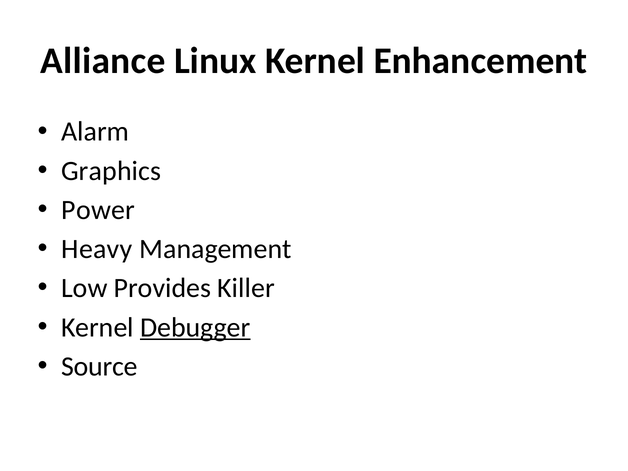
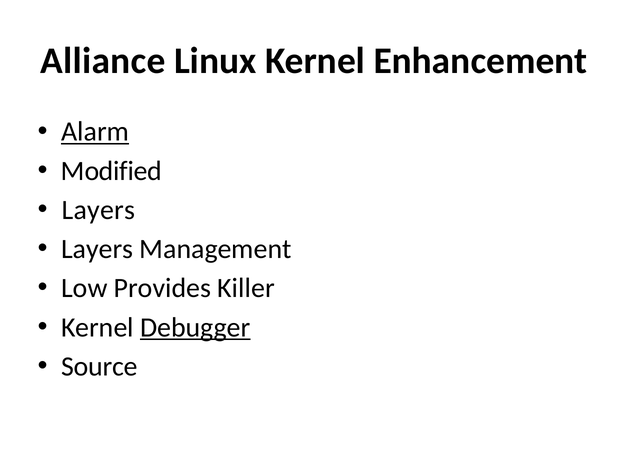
Alarm underline: none -> present (95, 132)
Graphics: Graphics -> Modified (111, 171)
Power: Power -> Layers (98, 210)
Heavy: Heavy -> Layers (97, 249)
